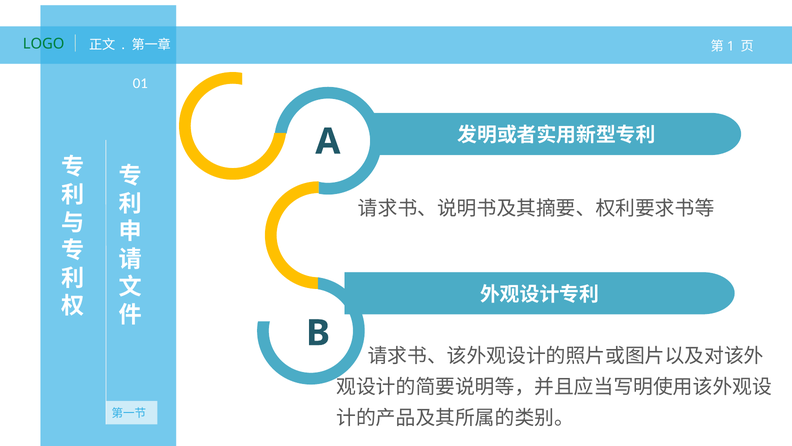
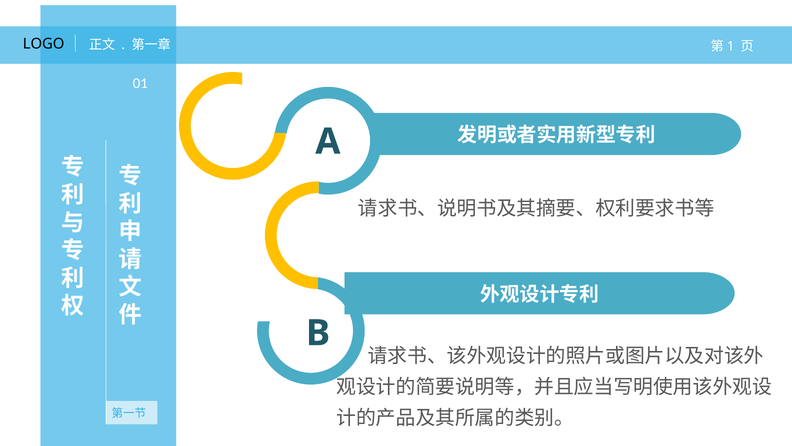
LOGO colour: green -> black (44, 44)
